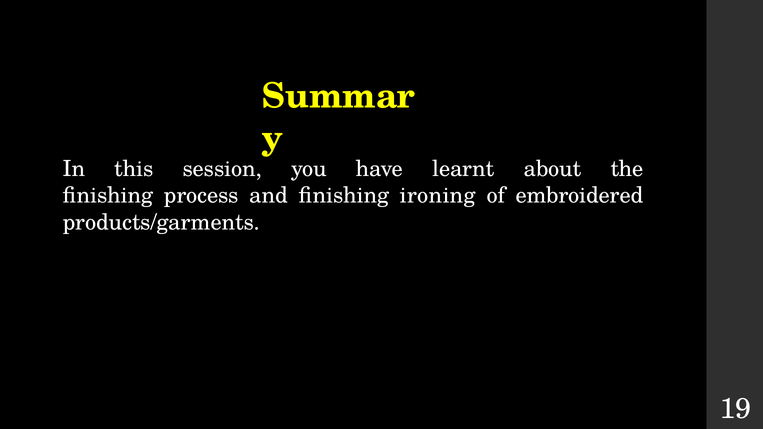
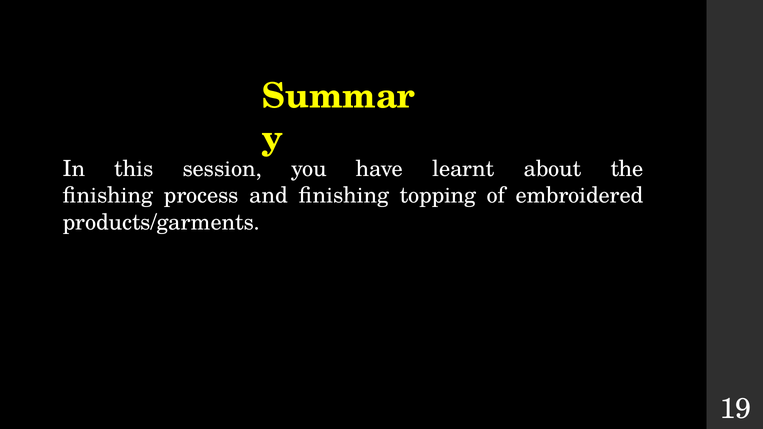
ironing: ironing -> topping (438, 196)
